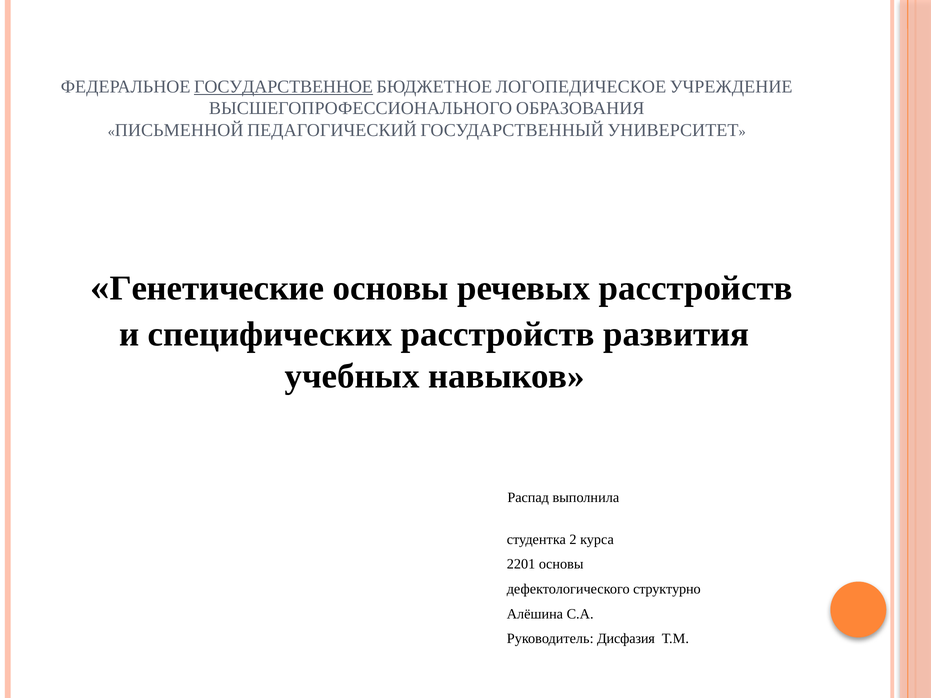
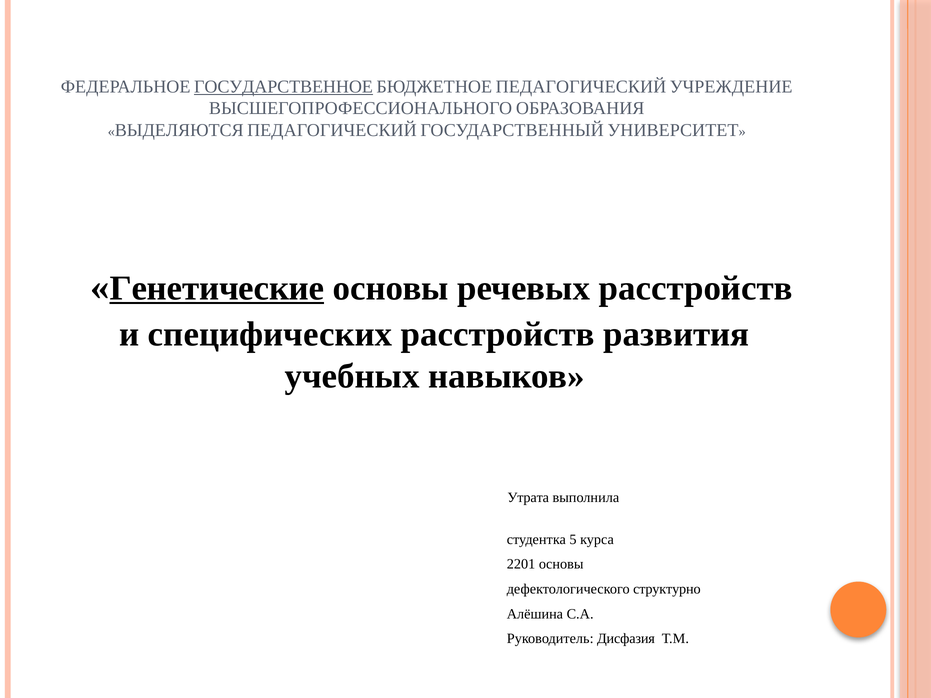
БЮДЖЕТНОЕ ЛОГОПЕДИЧЕСКОЕ: ЛОГОПЕДИЧЕСКОЕ -> ПЕДАГОГИЧЕСКИЙ (581, 87)
ПИСЬМЕННОЙ: ПИСЬМЕННОЙ -> ВЫДЕЛЯЮТСЯ (179, 130)
Генетические underline: none -> present (217, 288)
Распад: Распад -> Утрата (528, 498)
2: 2 -> 5 (573, 540)
